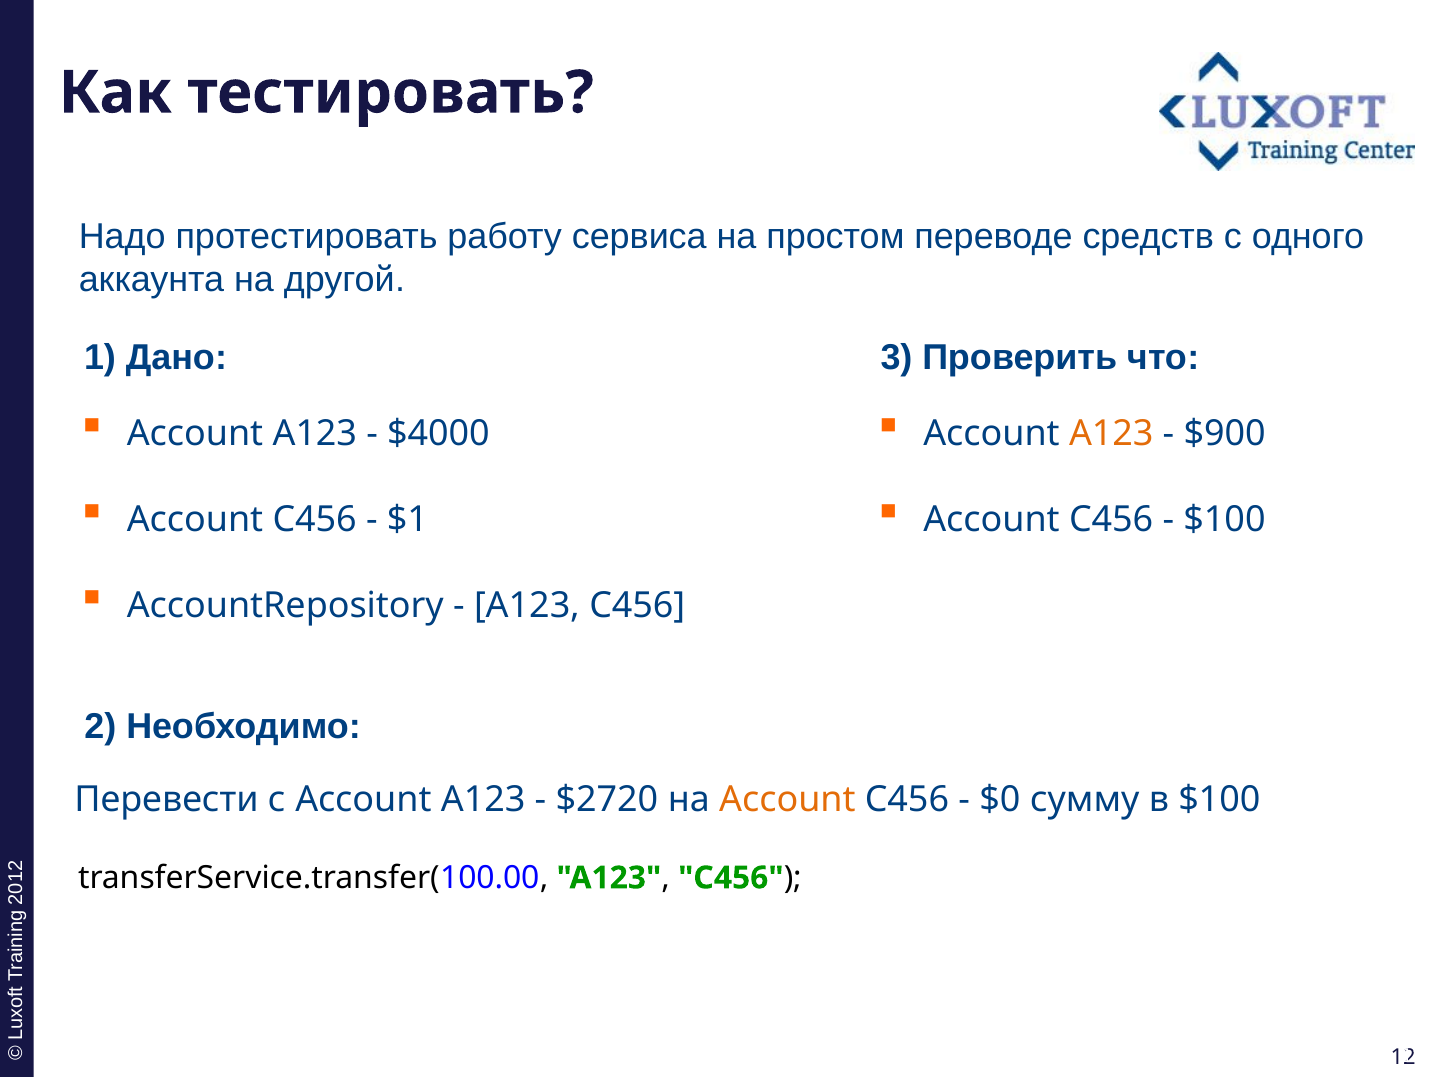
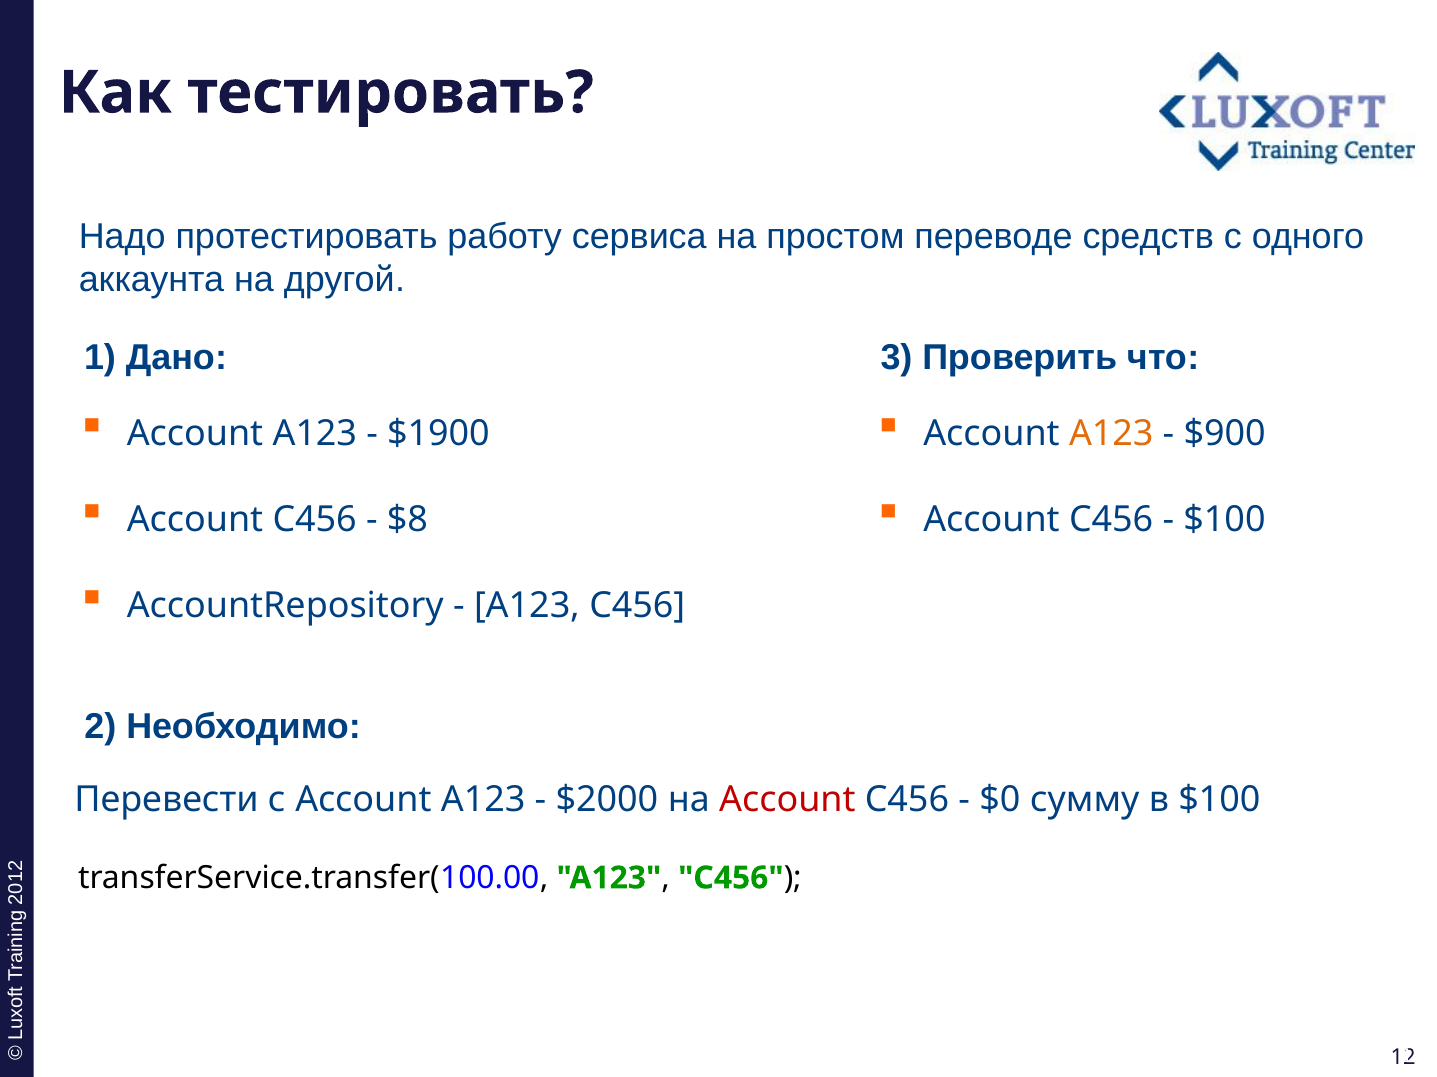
$4000: $4000 -> $1900 (438, 434)
$1: $1 -> $8 (407, 520)
$2720: $2720 -> $2000 (607, 801)
Account colour: orange -> red (787, 801)
